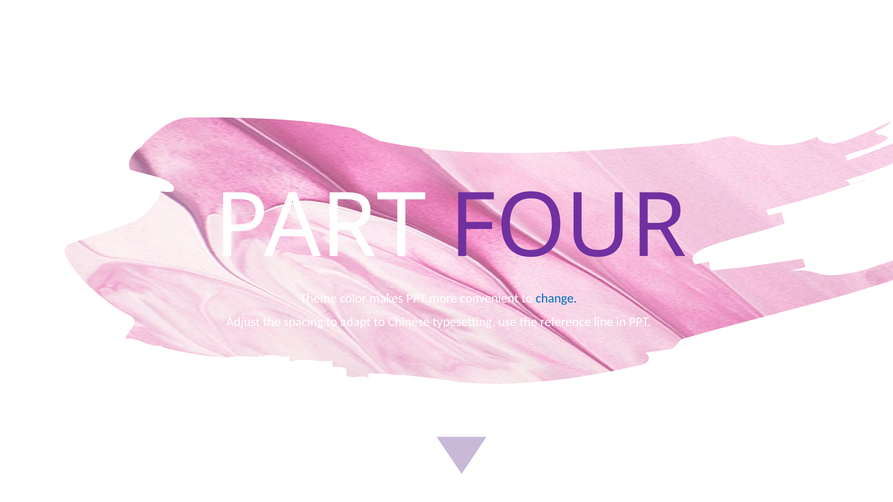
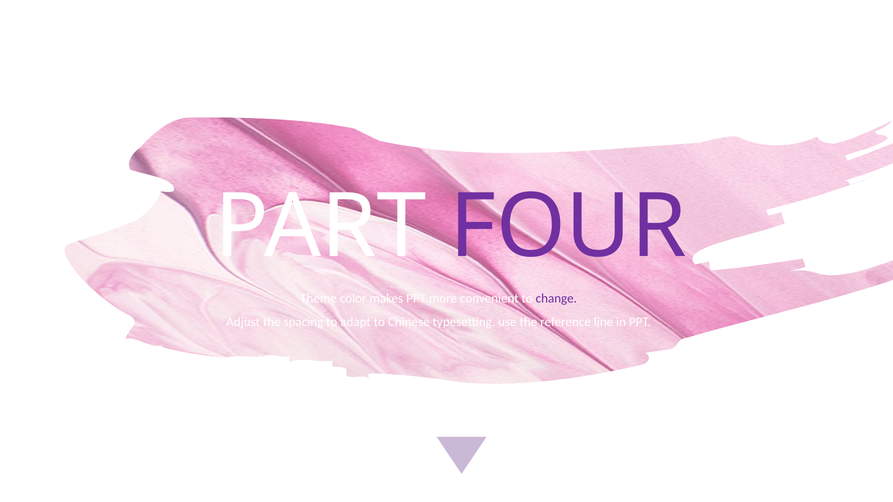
change colour: blue -> purple (556, 299)
